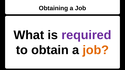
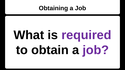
job colour: orange -> purple (96, 50)
